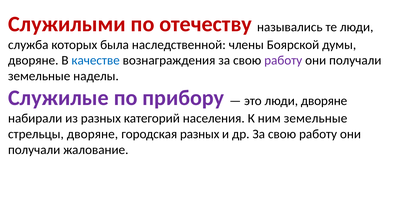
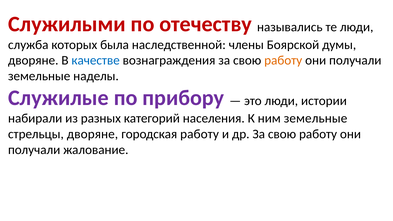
работу colour: purple -> orange (283, 60)
люди дворяне: дворяне -> истории (324, 101)
городская разных: разных -> работу (200, 134)
